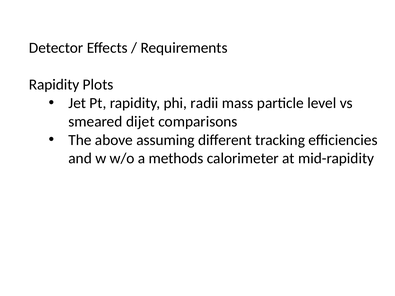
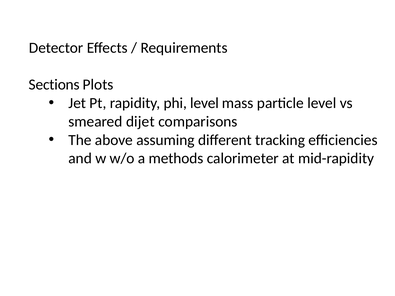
Rapidity: Rapidity -> Sections (54, 85)
phi radii: radii -> level (205, 103)
